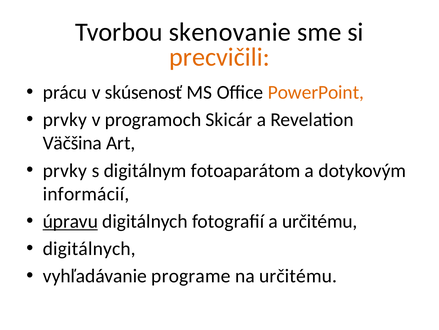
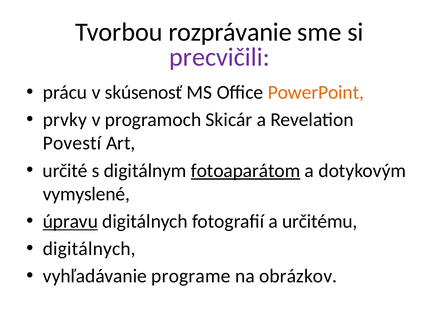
skenovanie: skenovanie -> rozprávanie (230, 32)
precvičili colour: orange -> purple (219, 57)
Väčšina: Väčšina -> Povestí (72, 143)
prvky: prvky -> určité (65, 170)
fotoaparátom underline: none -> present (246, 170)
informácií: informácií -> vymyslené (86, 194)
na určitému: určitému -> obrázkov (298, 276)
